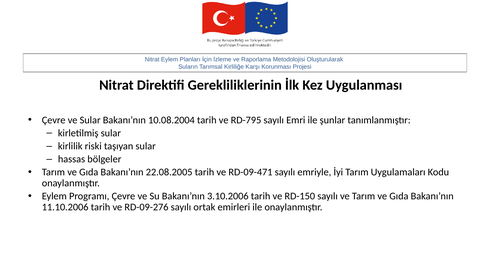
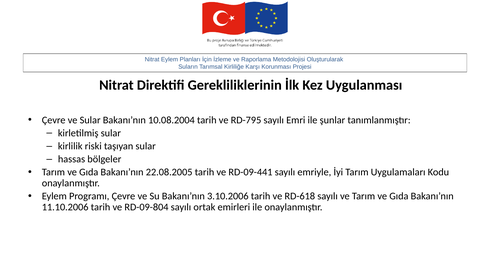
RD-09-471: RD-09-471 -> RD-09-441 (250, 173)
RD-150: RD-150 -> RD-618 (300, 197)
RD-09-276: RD-09-276 -> RD-09-804 (146, 208)
